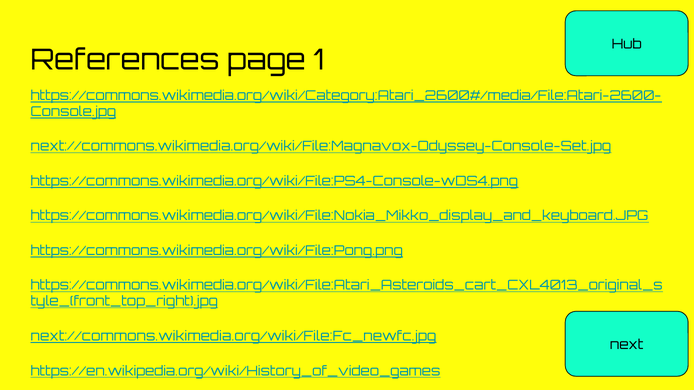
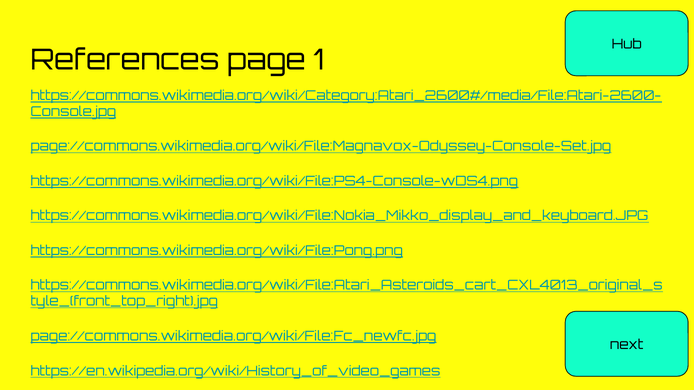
next://commons.wikimedia.org/wiki/File:Magnavox-Odyssey-Console-Set.jpg: next://commons.wikimedia.org/wiki/File:Magnavox-Odyssey-Console-Set.jpg -> page://commons.wikimedia.org/wiki/File:Magnavox-Odyssey-Console-Set.jpg (321, 147)
next://commons.wikimedia.org/wiki/File:Fc_newfc.jpg: next://commons.wikimedia.org/wiki/File:Fc_newfc.jpg -> page://commons.wikimedia.org/wiki/File:Fc_newfc.jpg (233, 337)
